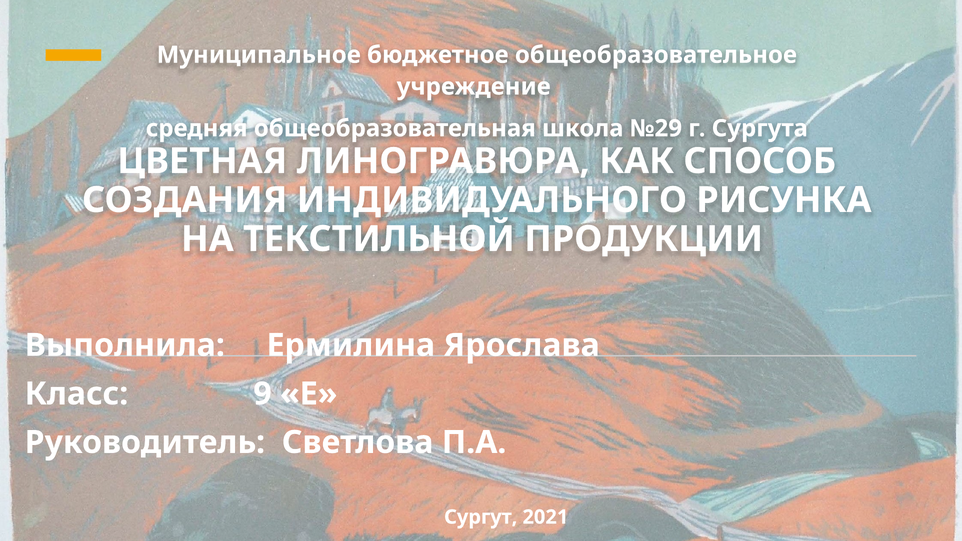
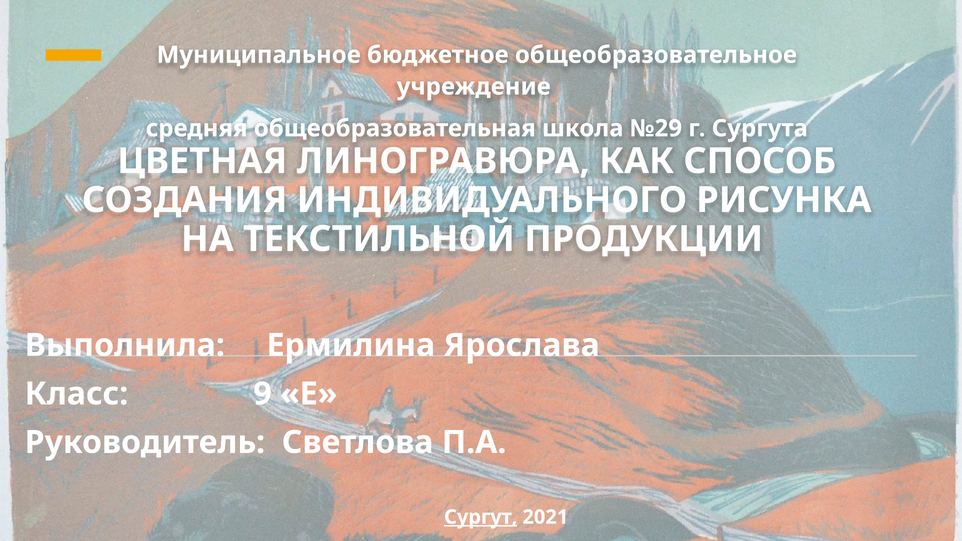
Сургут underline: none -> present (481, 517)
